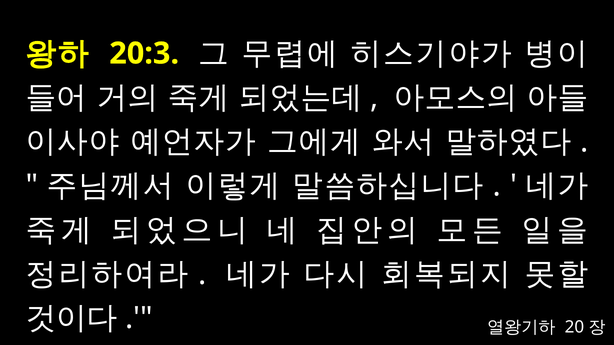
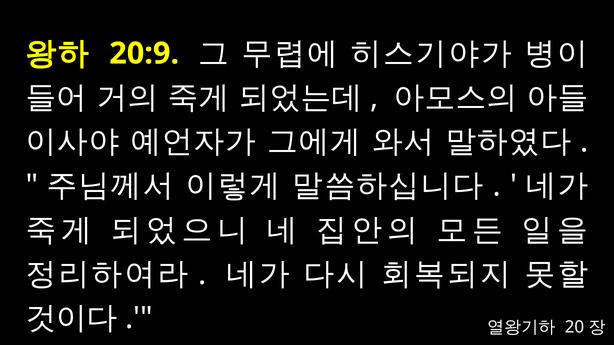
20:3: 20:3 -> 20:9 (144, 53)
